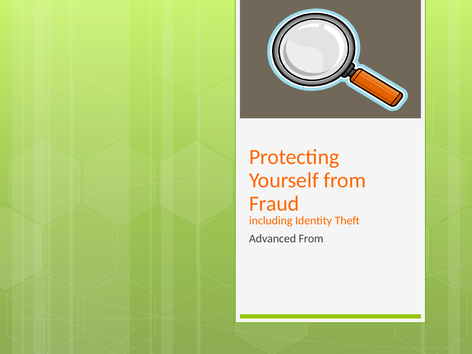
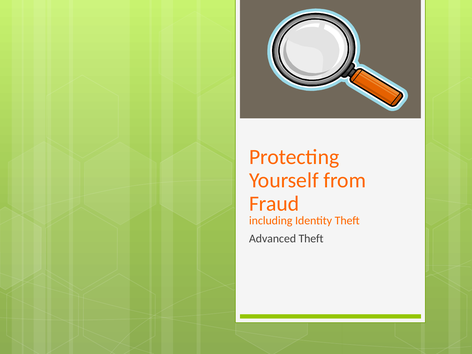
Advanced From: From -> Theft (311, 238)
